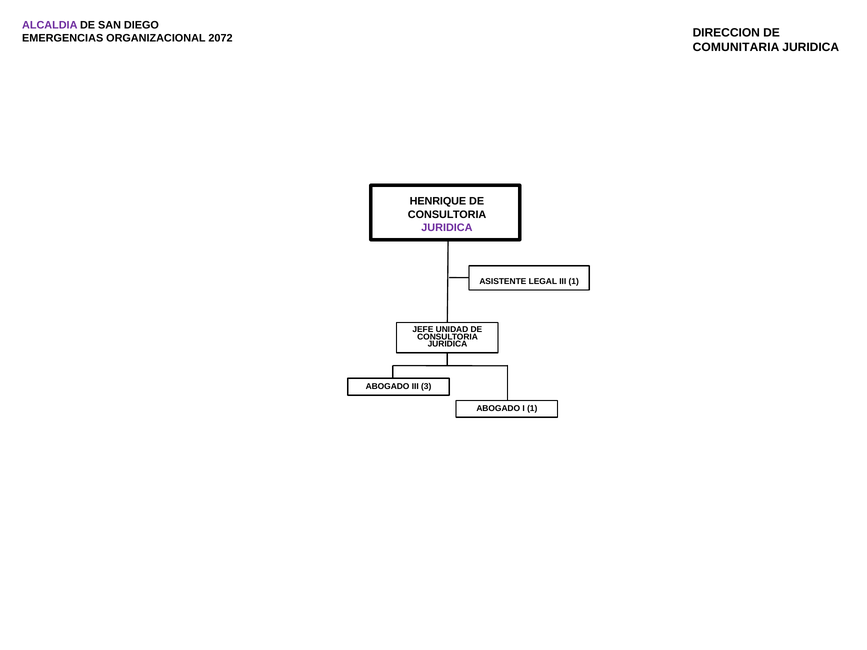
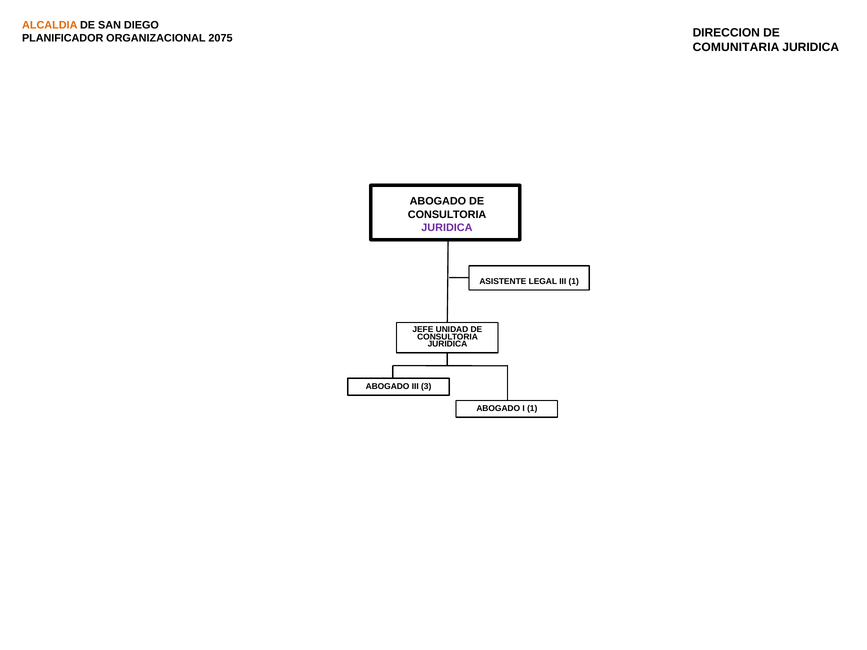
ALCALDIA colour: purple -> orange (50, 25)
EMERGENCIAS: EMERGENCIAS -> PLANIFICADOR (63, 38)
2072: 2072 -> 2075 (221, 38)
HENRIQUE: HENRIQUE -> ABOGADO (438, 201)
